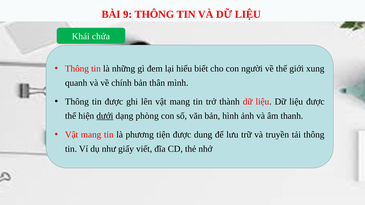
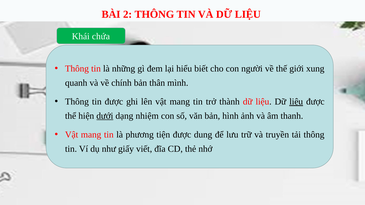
9: 9 -> 2 (128, 14)
liệu underline: none -> present (296, 102)
phòng: phòng -> nhiệm (147, 116)
